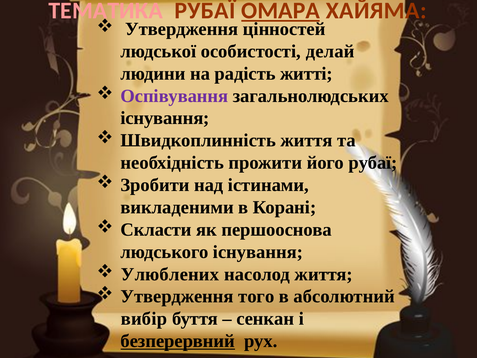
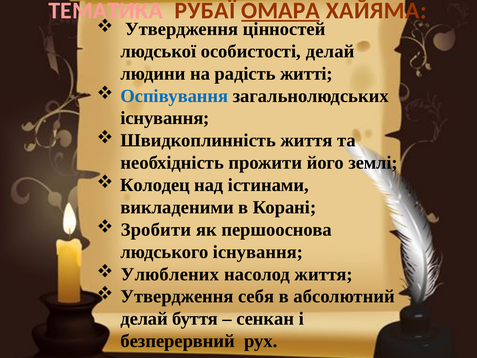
Оспівування colour: purple -> blue (174, 96)
його рубаї: рубаї -> землі (373, 163)
Зробити: Зробити -> Колодец (155, 185)
Скласти: Скласти -> Зробити (156, 229)
того: того -> себя (256, 296)
вибір: вибір -> делай (144, 319)
безперервний underline: present -> none (178, 341)
